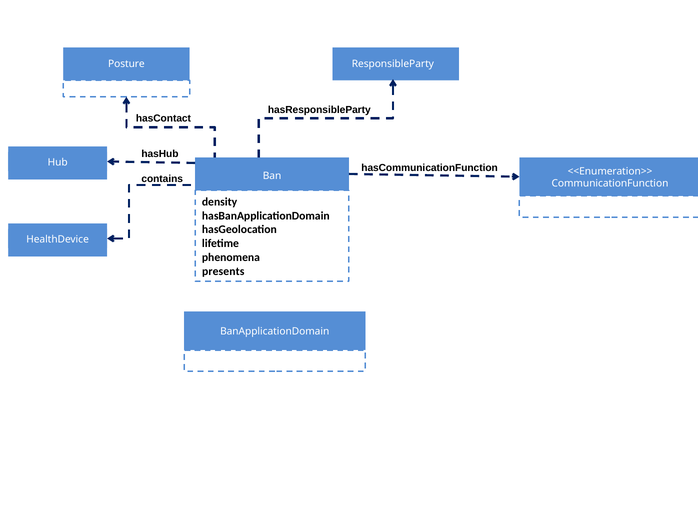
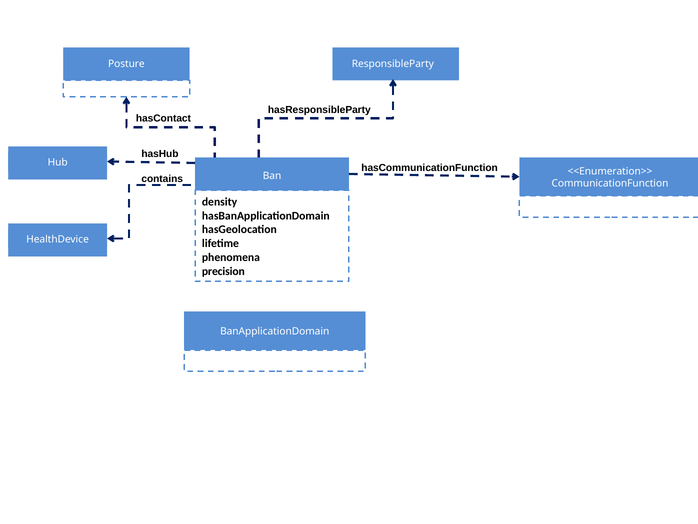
presents: presents -> precision (223, 271)
